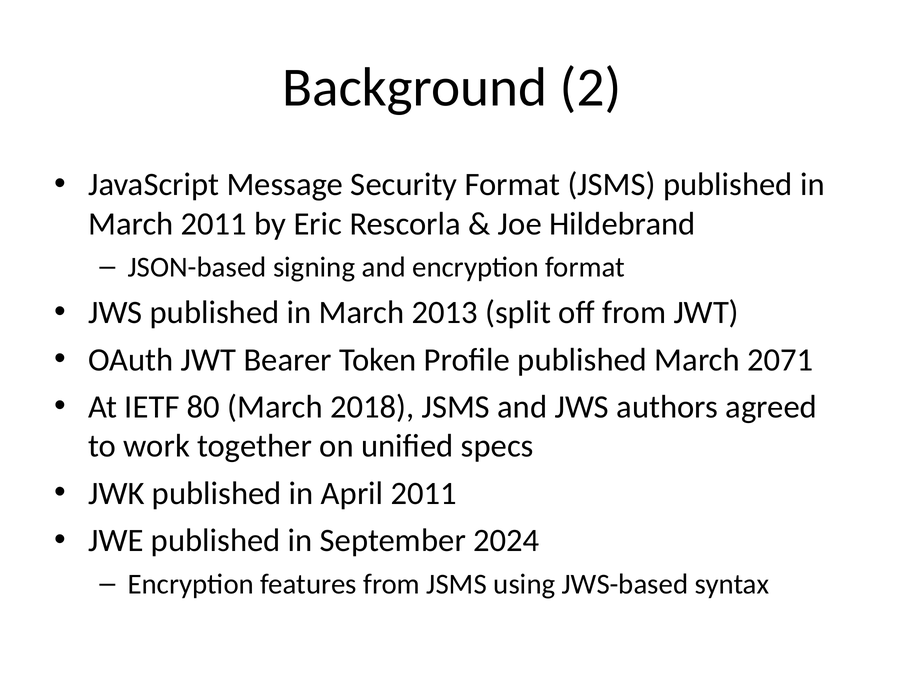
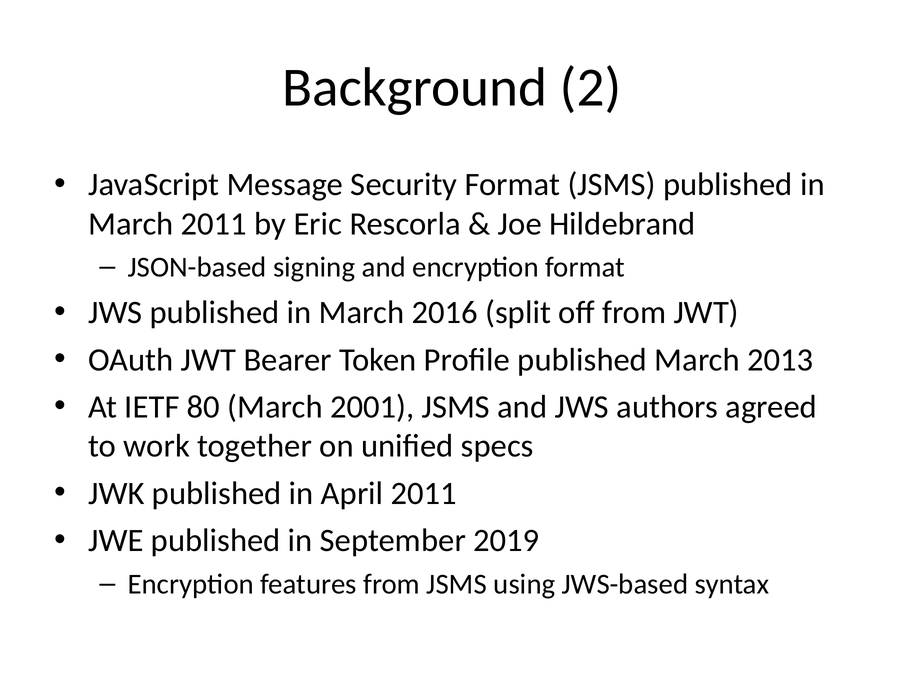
2013: 2013 -> 2016 (445, 313)
2071: 2071 -> 2013 (780, 360)
2018: 2018 -> 2001 (372, 407)
2024: 2024 -> 2019 (506, 541)
